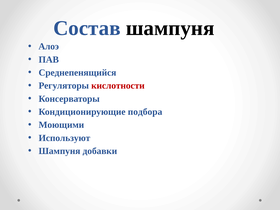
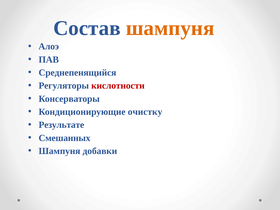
шампуня colour: black -> orange (170, 28)
подбора: подбора -> очистку (145, 112)
Моющими: Моющими -> Результате (61, 125)
Используют: Используют -> Смешанных (65, 138)
